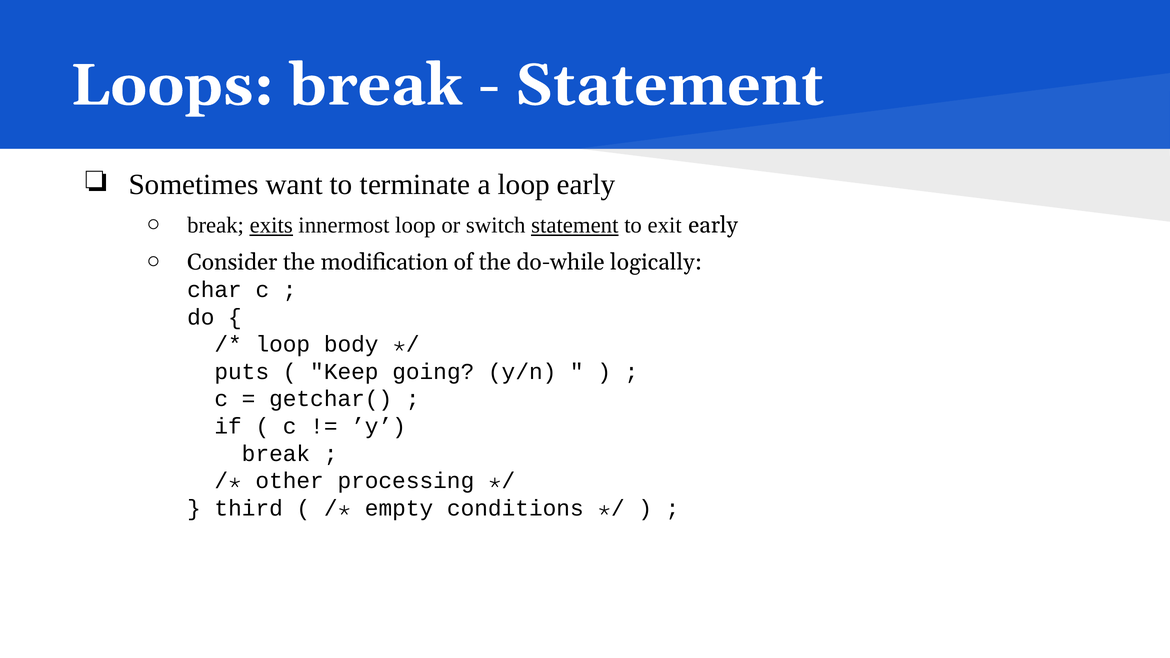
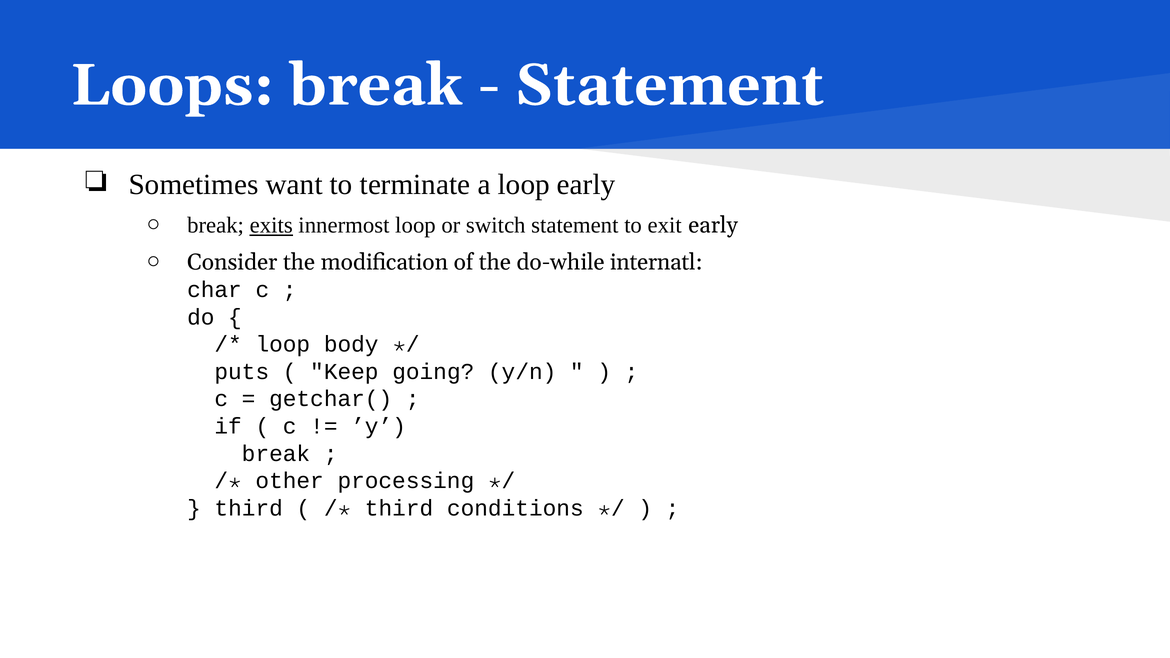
statement underline: present -> none (575, 225)
logically: logically -> internatl (656, 262)
empty: empty -> third (399, 508)
